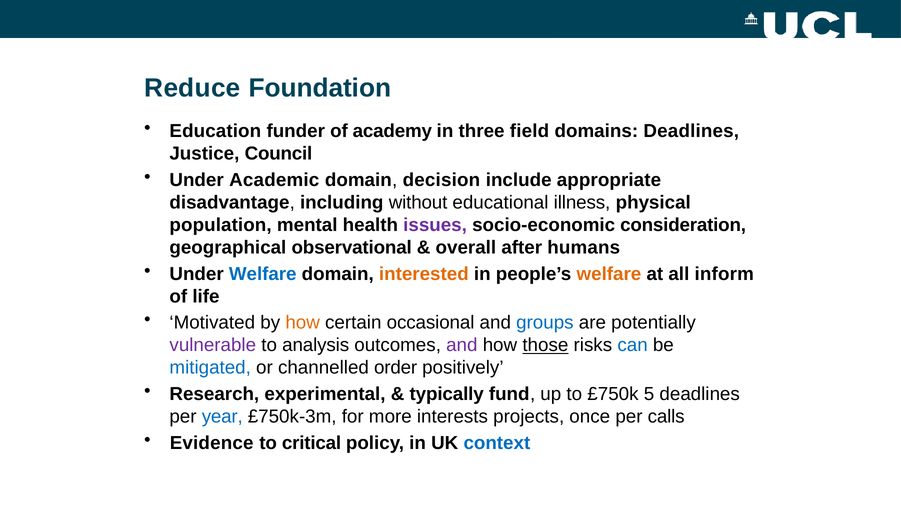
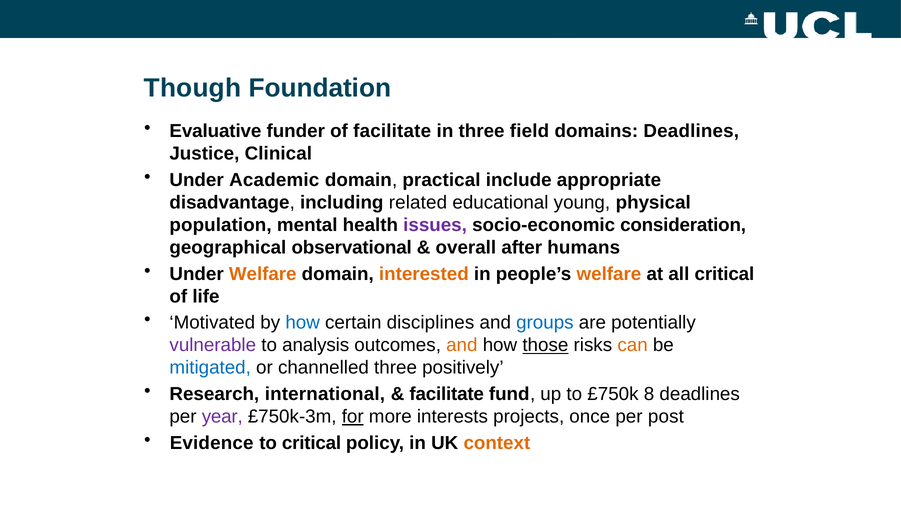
Reduce: Reduce -> Though (192, 88)
Education: Education -> Evaluative (215, 131)
of academy: academy -> facilitate (392, 131)
Council: Council -> Clinical (278, 154)
decision: decision -> practical (441, 180)
without: without -> related (418, 202)
illness: illness -> young (582, 202)
Welfare colour: blue -> orange (263, 274)
all inform: inform -> critical (724, 274)
how colour: orange -> blue (303, 323)
occasional: occasional -> disciplines (430, 323)
and colour: purple -> orange (462, 345)
can colour: blue -> orange (633, 345)
channelled order: order -> three (396, 368)
experimental: experimental -> international (325, 394)
typically: typically -> facilitate (447, 394)
5: 5 -> 8 (649, 394)
year colour: blue -> purple (222, 416)
for underline: none -> present (353, 416)
calls: calls -> post (666, 416)
context colour: blue -> orange (497, 443)
